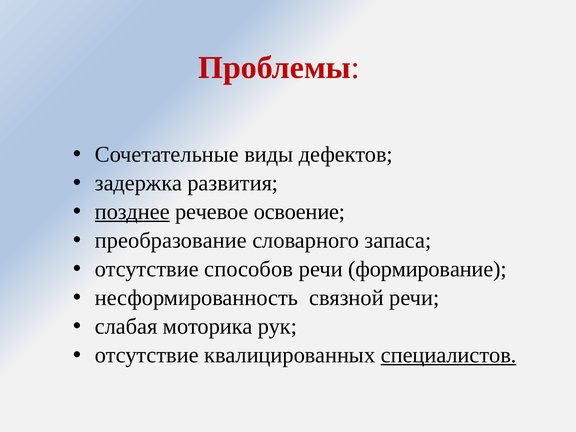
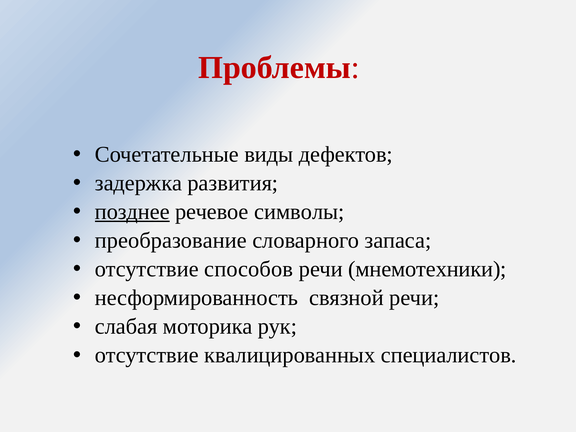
освоение: освоение -> символы (299, 212)
формирование: формирование -> мнемотехники (427, 269)
специалистов underline: present -> none (449, 355)
